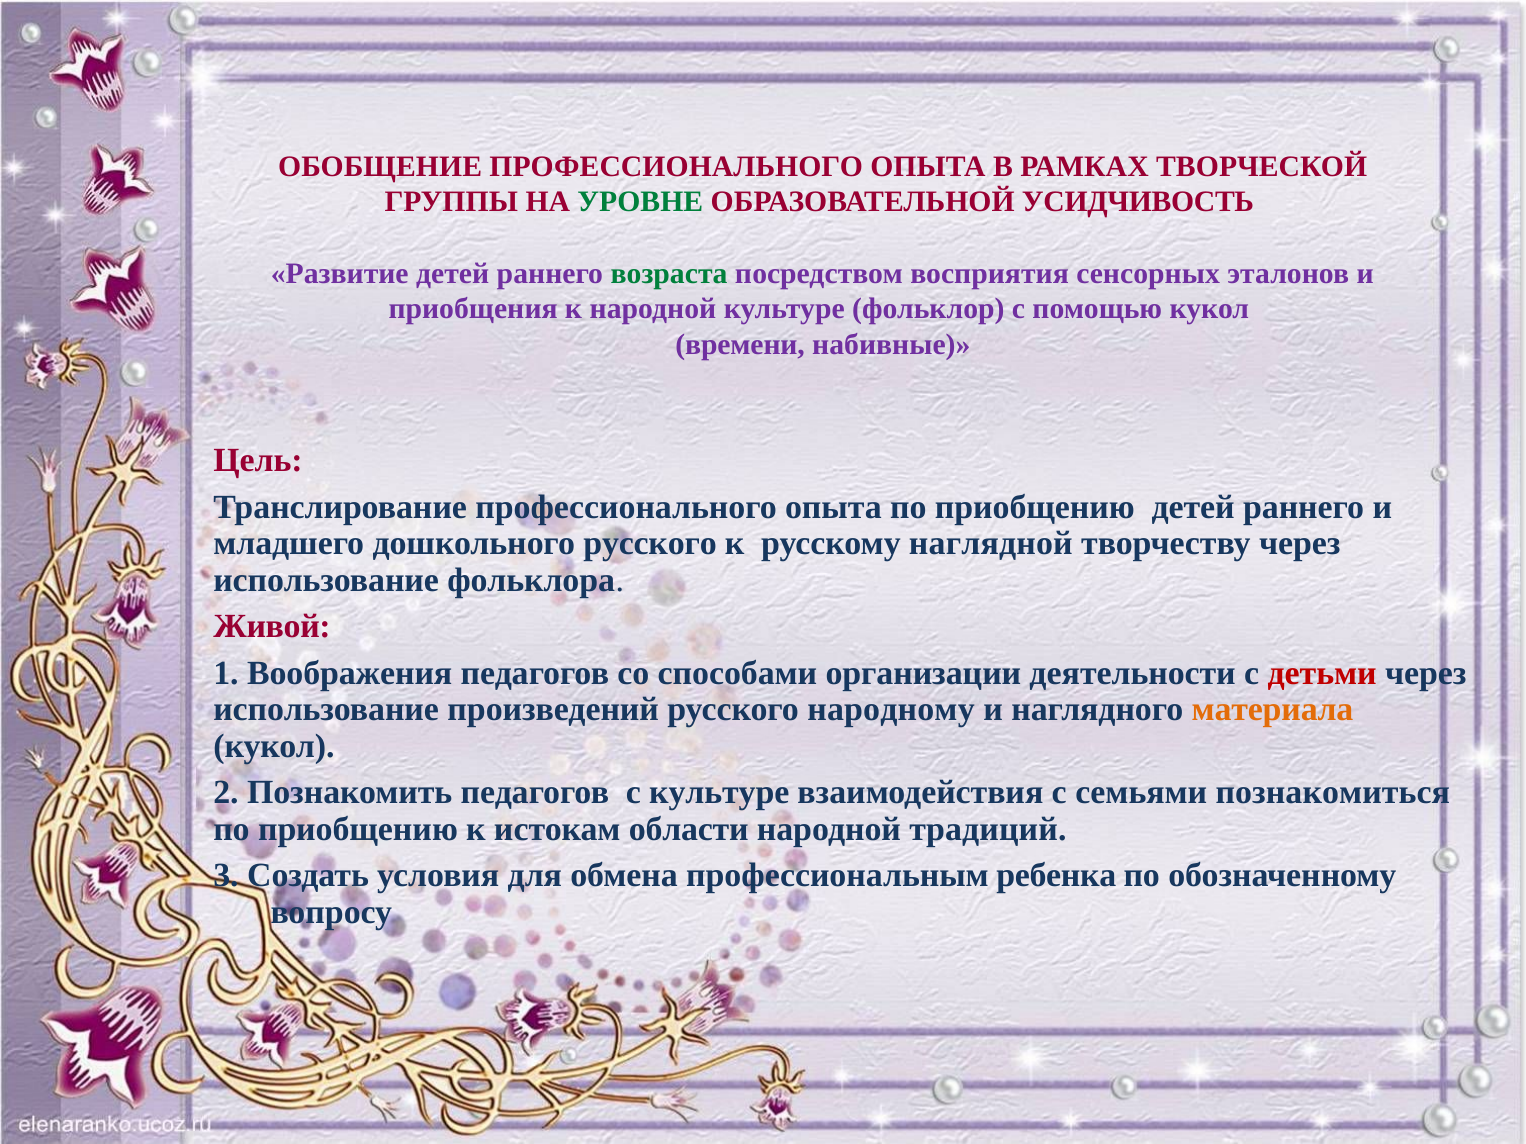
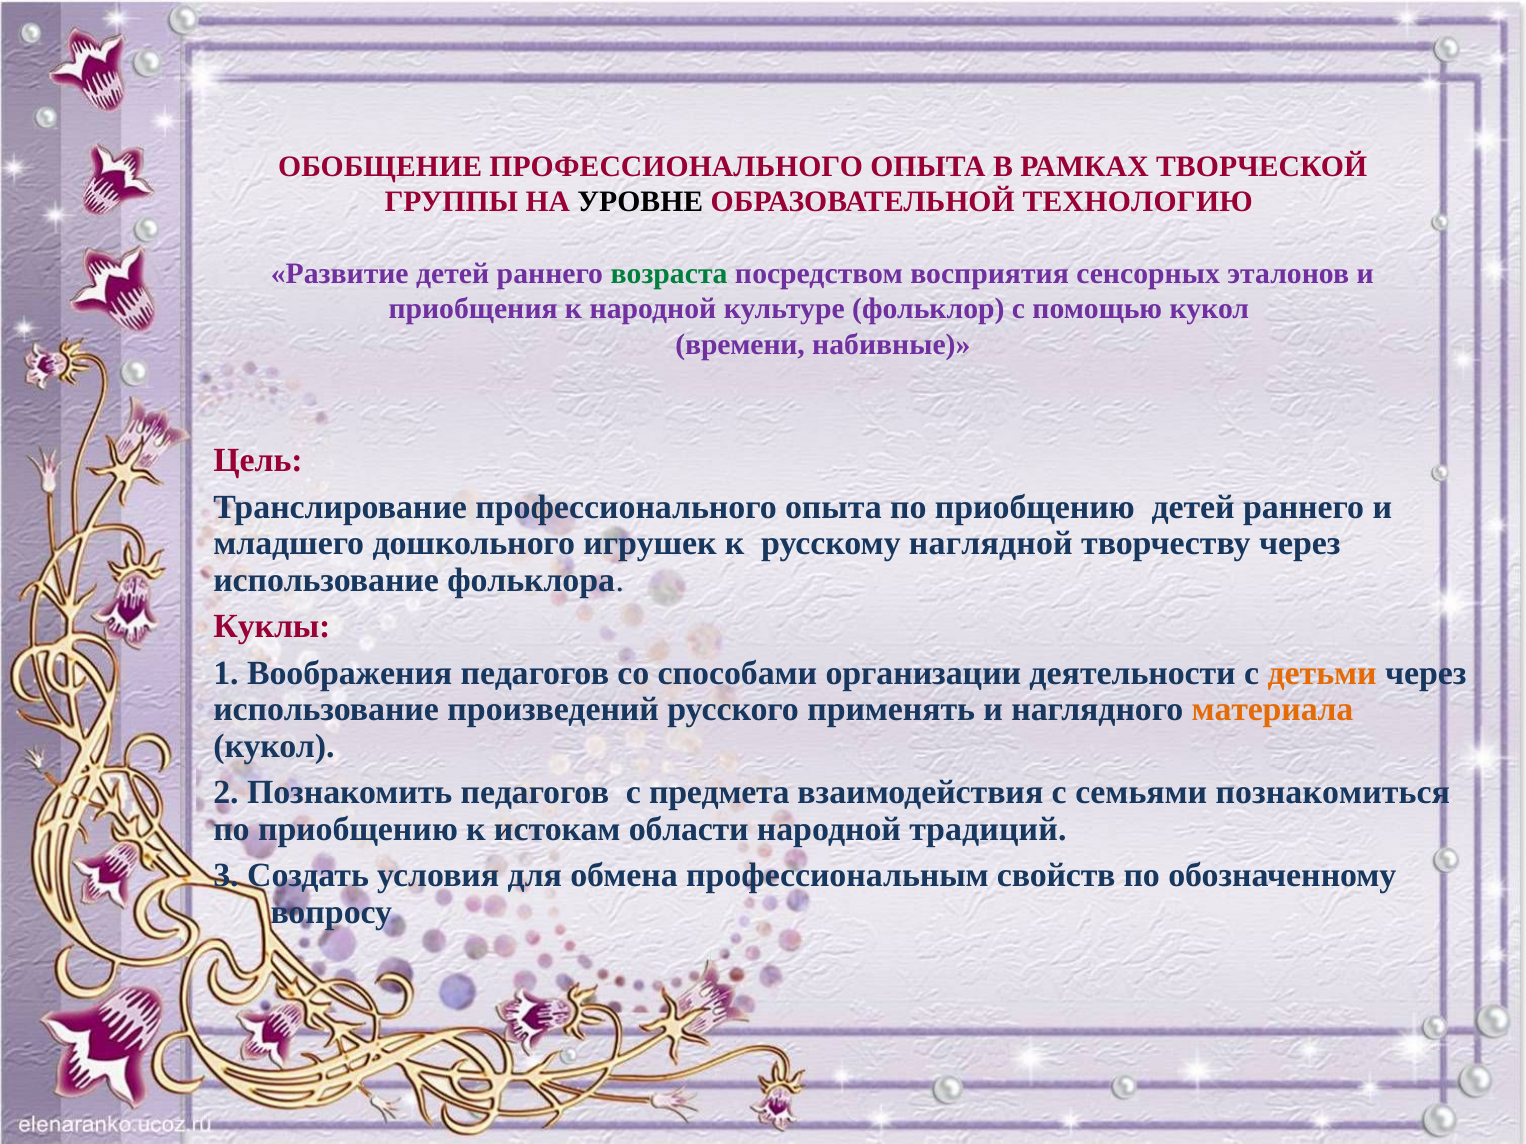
УРОВНЕ colour: green -> black (640, 202)
УСИДЧИВОСТЬ: УСИДЧИВОСТЬ -> ТЕХНОЛОГИЮ (1138, 202)
дошкольного русского: русского -> игрушек (650, 544)
Живой: Живой -> Куклы (272, 627)
детьми colour: red -> orange (1322, 673)
народному: народному -> применять (891, 710)
с культуре: культуре -> предмета (719, 793)
ребенка: ребенка -> свойств (1056, 876)
